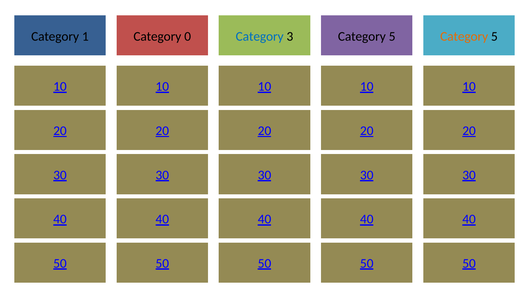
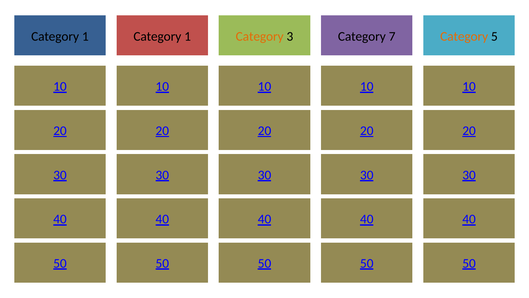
0: 0 -> 1 (188, 36)
Category colour: blue -> orange (260, 36)
5: 5 -> 7 (392, 36)
